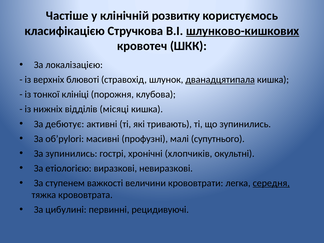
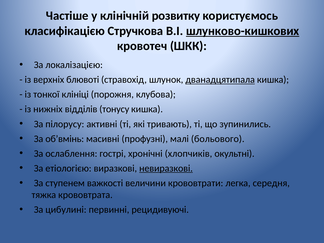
мiсяцi: мiсяцi -> тонусу (114, 109)
дебютує: дебютує -> пiлорусу (65, 124)
об’pylori: об’pylori -> об’вмінь (65, 139)
супутнього: супутнього -> больового (218, 139)
За зупинились: зупинились -> ослаблення (71, 154)
невиразкові underline: none -> present (166, 168)
середня underline: present -> none (271, 183)
